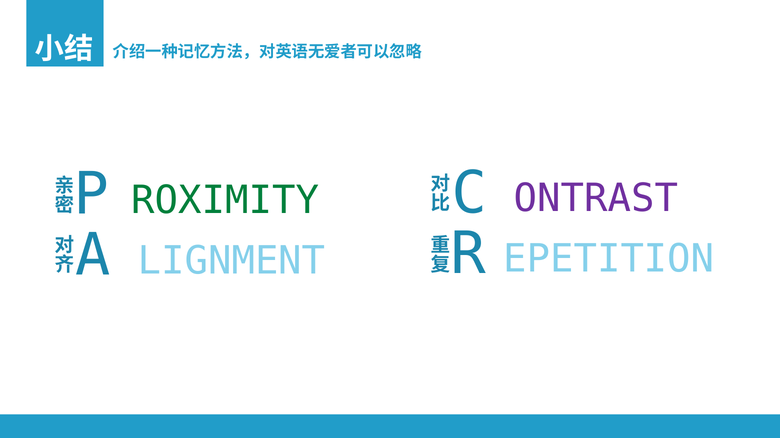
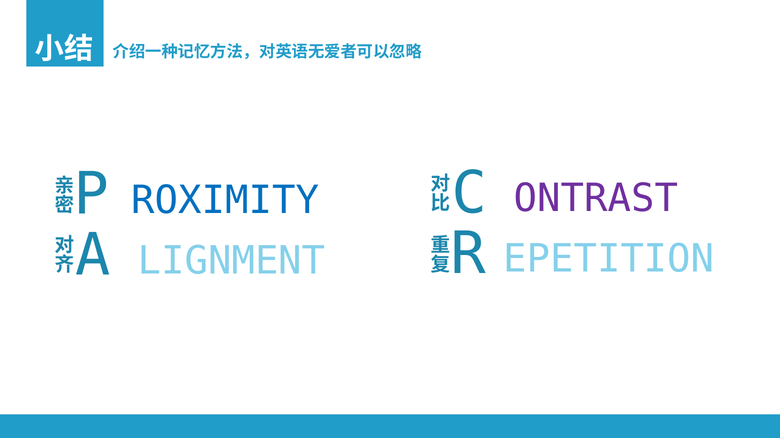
ROXIMITY colour: green -> blue (225, 201)
